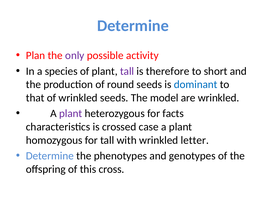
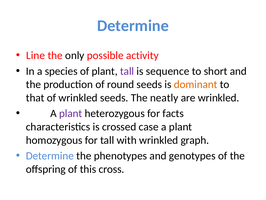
Plan: Plan -> Line (35, 55)
only colour: purple -> black (75, 55)
therefore: therefore -> sequence (168, 71)
dominant colour: blue -> orange (196, 84)
model: model -> neatly (164, 98)
letter: letter -> graph (195, 140)
